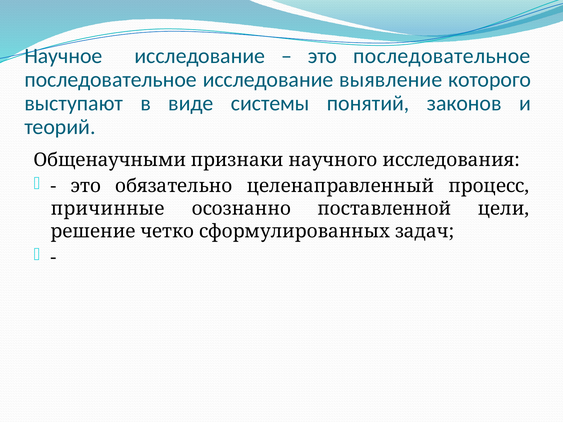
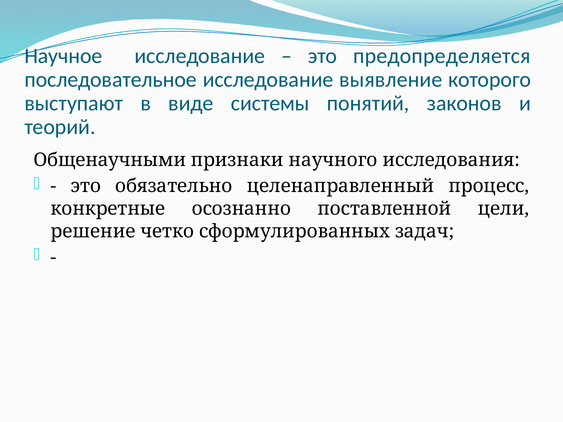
это последовательное: последовательное -> предопределяется (442, 56)
причинные: причинные -> конкретные (108, 209)
